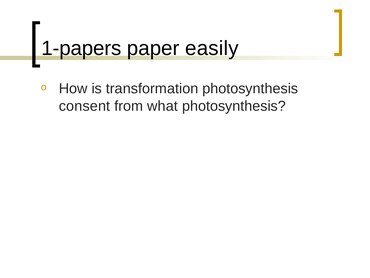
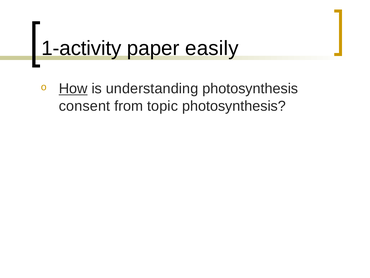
1-papers: 1-papers -> 1-activity (81, 48)
How underline: none -> present (73, 89)
transformation: transformation -> understanding (152, 89)
what: what -> topic (163, 106)
